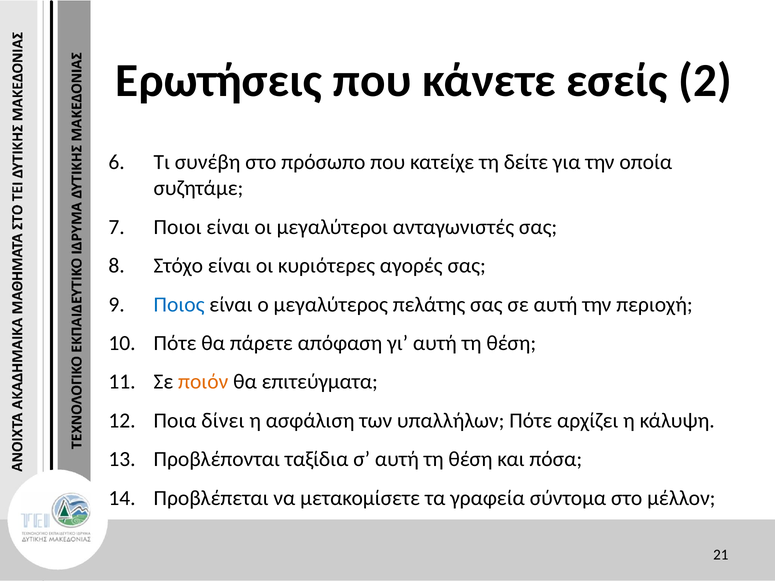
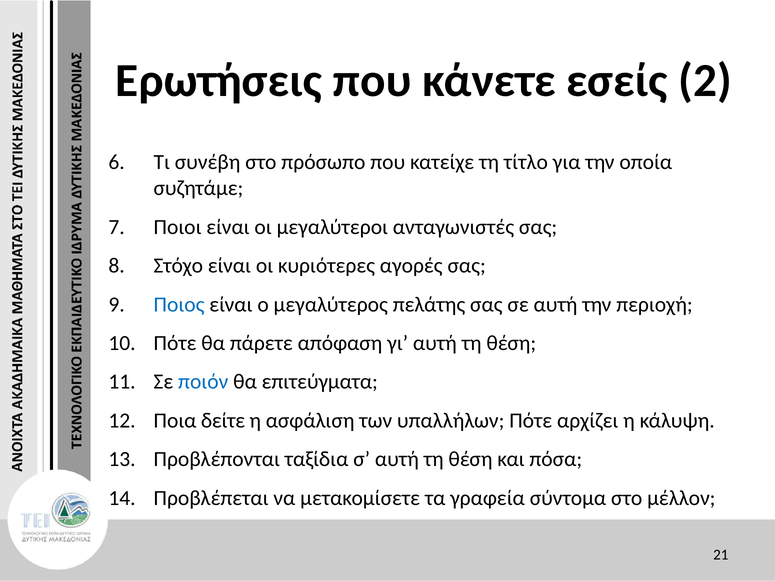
δείτε: δείτε -> τίτλο (526, 162)
ποιόν colour: orange -> blue (203, 382)
δίνει: δίνει -> δείτε (223, 421)
